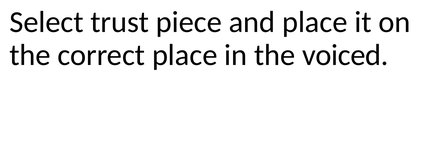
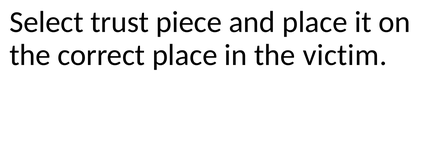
voiced: voiced -> victim (345, 55)
